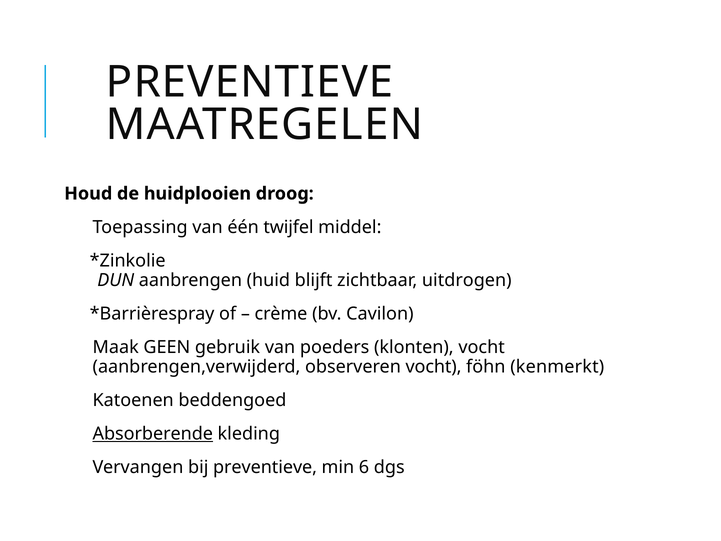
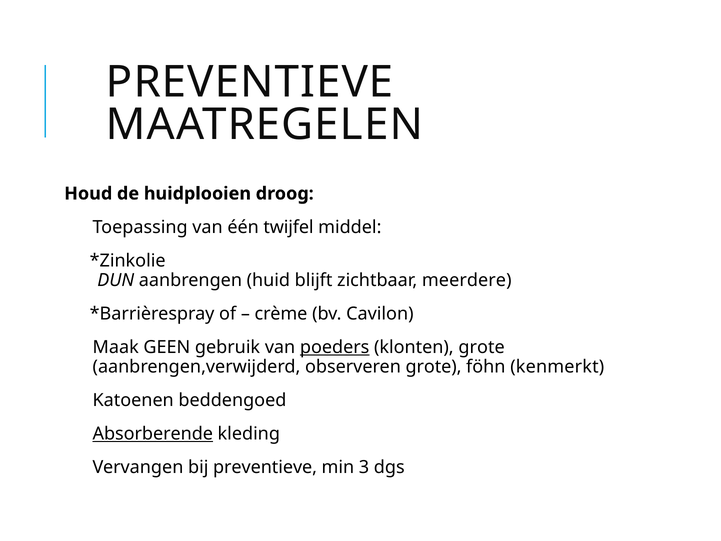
uitdrogen: uitdrogen -> meerdere (467, 280)
poeders underline: none -> present (335, 347)
klonten vocht: vocht -> grote (482, 347)
observeren vocht: vocht -> grote (434, 366)
6: 6 -> 3 (364, 467)
